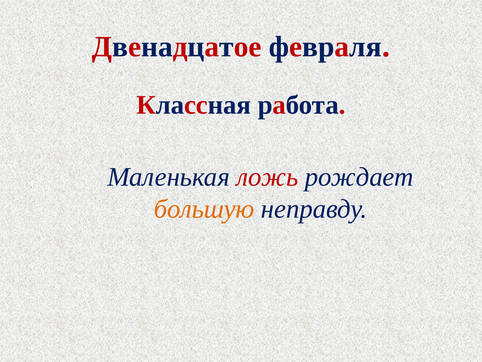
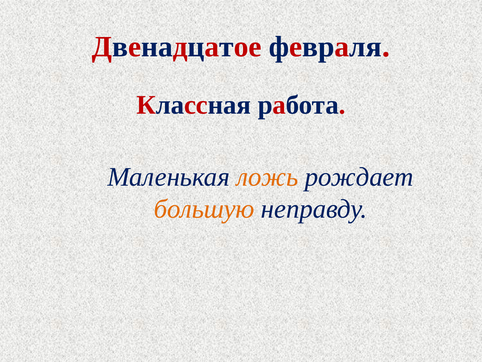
ложь colour: red -> orange (267, 177)
